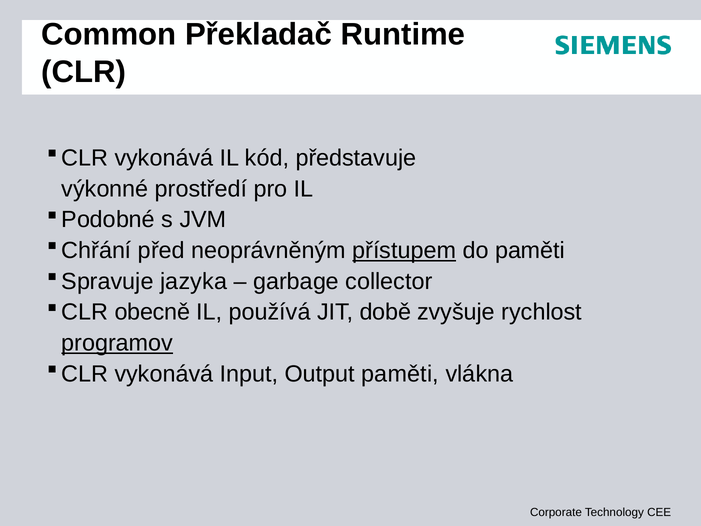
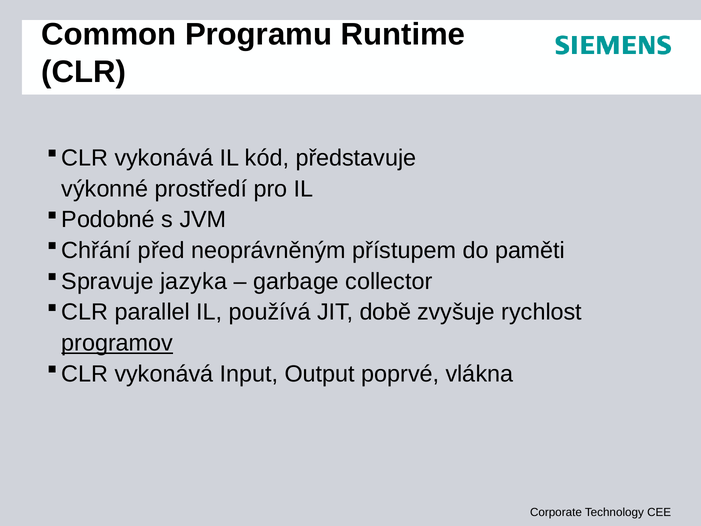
Překladač: Překladač -> Programu (259, 34)
přístupem underline: present -> none (404, 250)
obecně: obecně -> parallel (152, 312)
Output paměti: paměti -> poprvé (400, 374)
